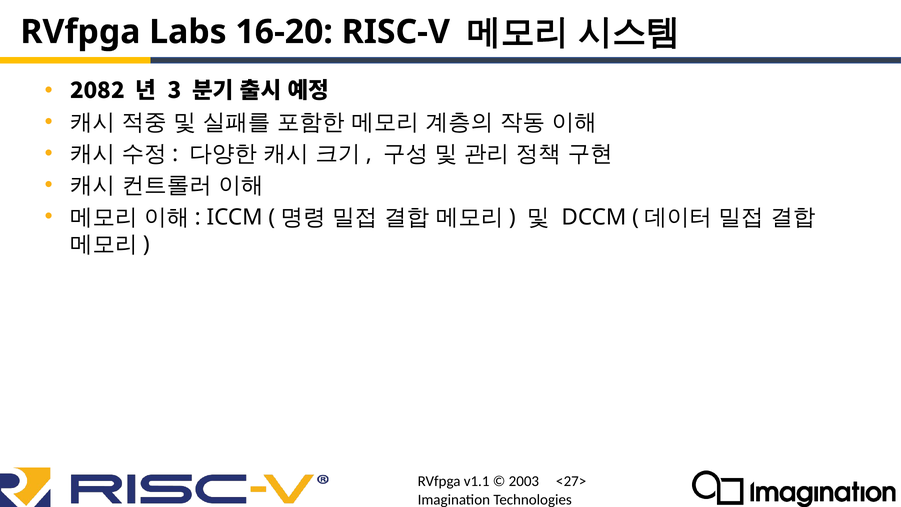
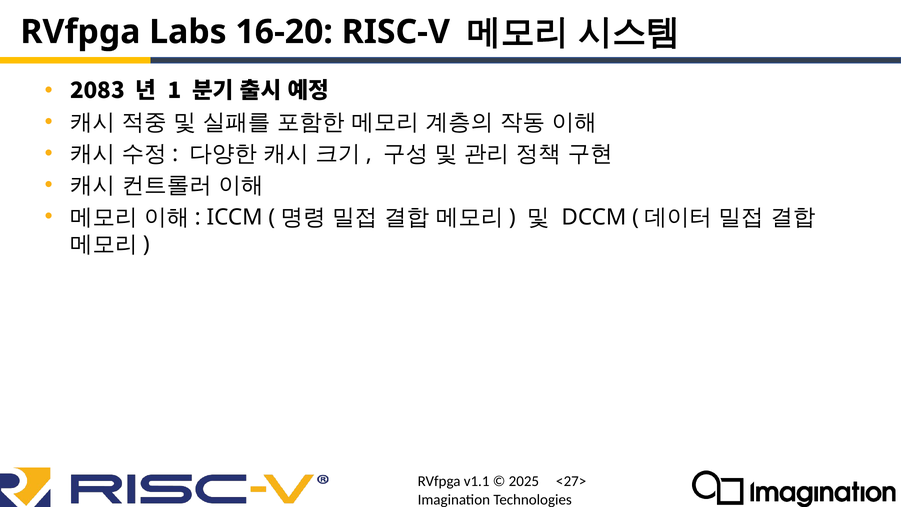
2082: 2082 -> 2083 (97, 91)
3: 3 -> 1 (175, 91)
2003: 2003 -> 2025 (524, 481)
